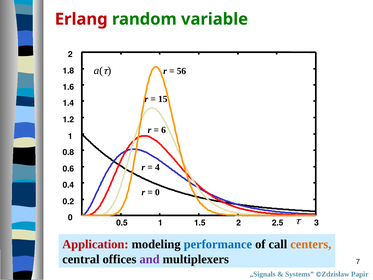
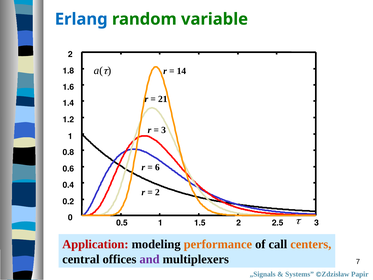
Erlang colour: red -> blue (81, 19)
56: 56 -> 14 (181, 71)
15: 15 -> 21 (163, 99)
6: 6 -> 3 (164, 130)
4: 4 -> 6 (157, 167)
0: 0 -> 2 (157, 192)
performance colour: blue -> orange (218, 244)
